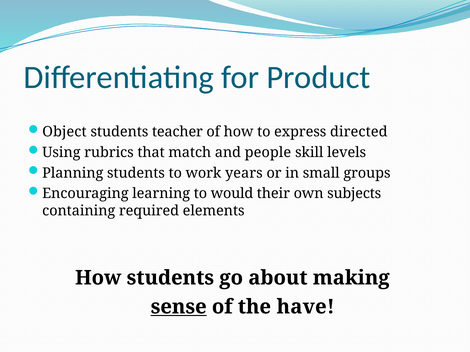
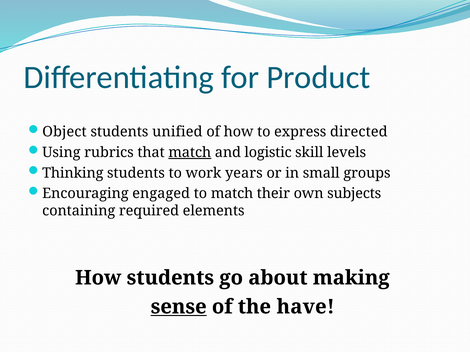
teacher: teacher -> unified (177, 132)
match underline: none -> present (190, 153)
people: people -> logistic (268, 153)
Planning: Planning -> Thinking (73, 173)
learning: learning -> engaged (161, 194)
to would: would -> match (232, 194)
